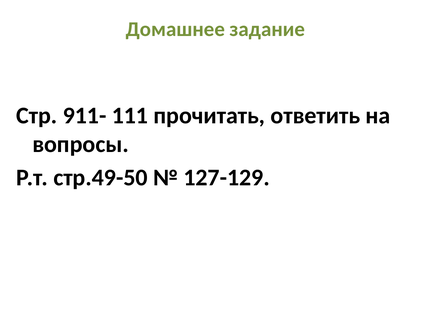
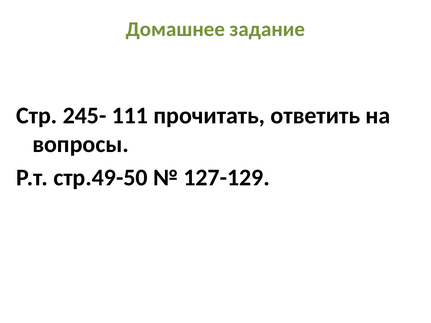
911-: 911- -> 245- (85, 116)
